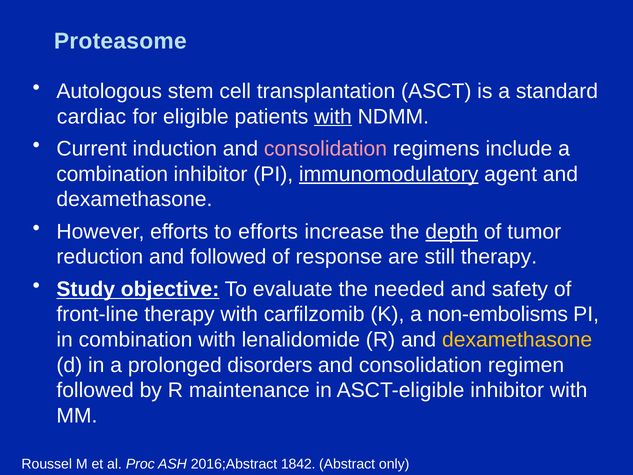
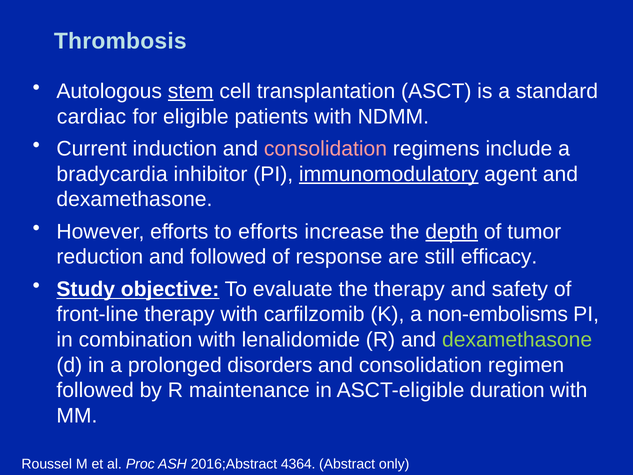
Proteasome: Proteasome -> Thrombosis (120, 41)
stem underline: none -> present (191, 91)
with underline: present -> none (333, 116)
combination: combination -> bradycardia (112, 174)
still therapy: therapy -> efficacy (499, 257)
the needed: needed -> therapy (409, 289)
dexamethasone colour: yellow -> light green (517, 340)
ASCT-eligible inhibitor: inhibitor -> duration (507, 390)
1842: 1842 -> 4364 (298, 464)
